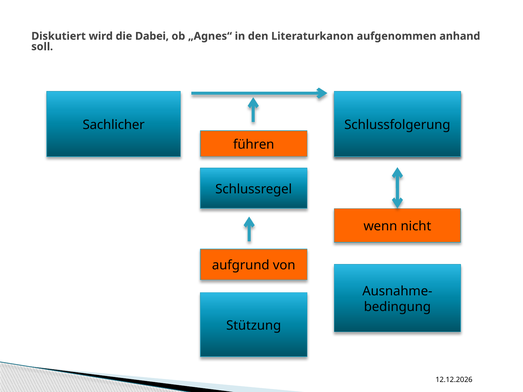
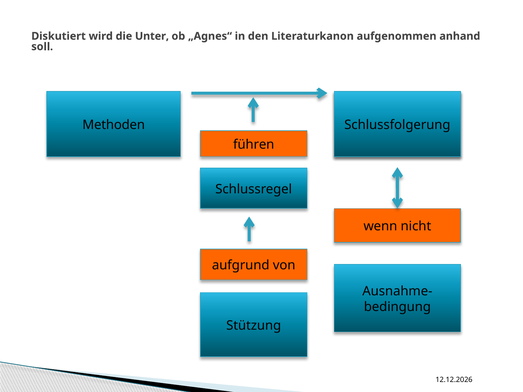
Dabei: Dabei -> Unter (152, 36)
Sachlicher: Sachlicher -> Methoden (114, 125)
